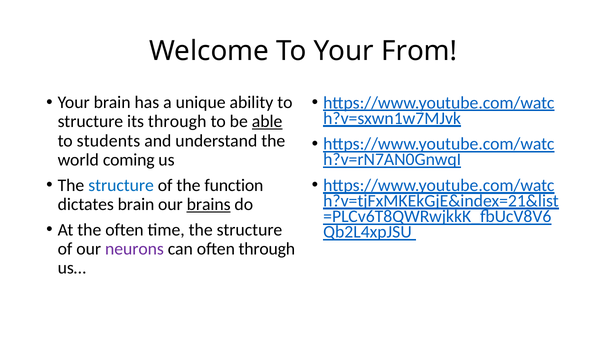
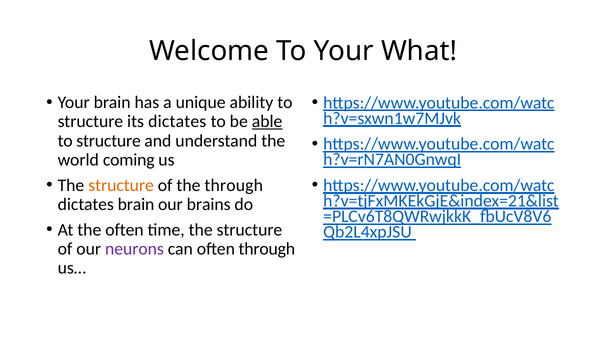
From: From -> What (419, 51)
its through: through -> dictates (177, 122)
students: students -> structure (109, 141)
structure colour: blue -> orange (121, 185)
the function: function -> through (234, 185)
brains underline: present -> none (209, 205)
